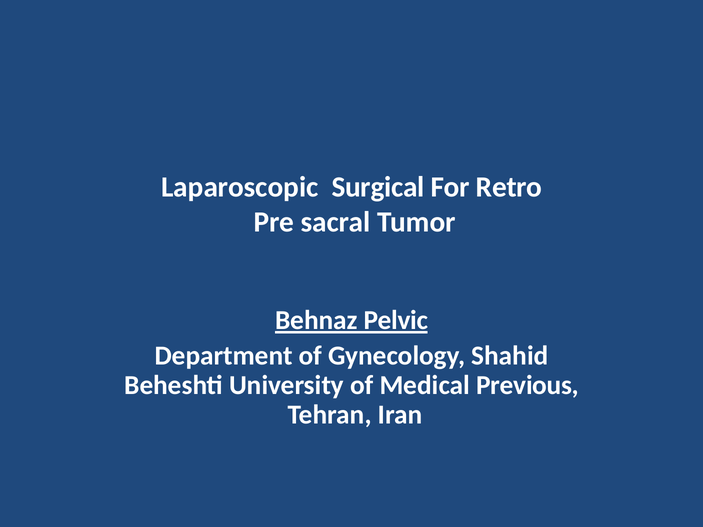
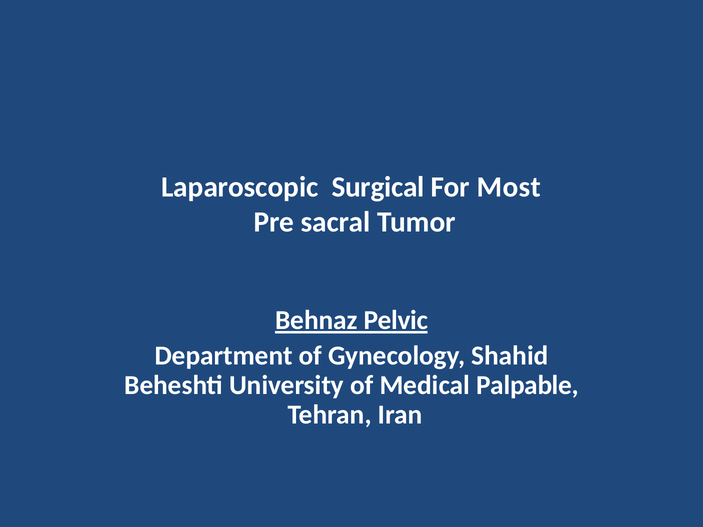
Retro: Retro -> Most (509, 187)
Previous: Previous -> Palpable (528, 385)
